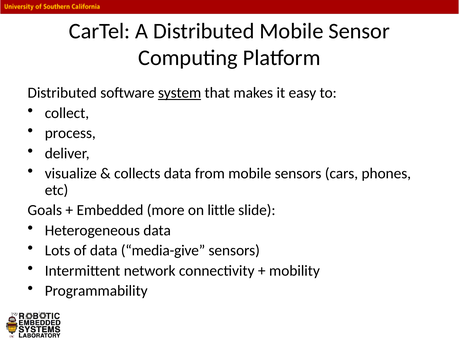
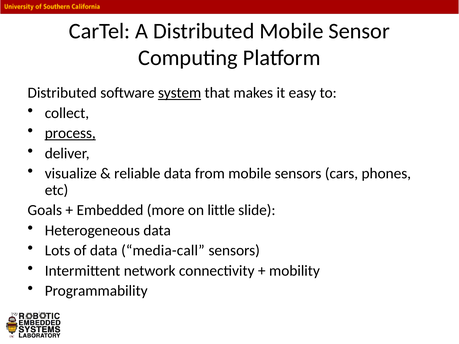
process underline: none -> present (70, 133)
collects: collects -> reliable (137, 174)
media-give: media-give -> media-call (163, 251)
